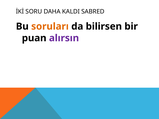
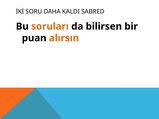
alırsın colour: purple -> orange (64, 38)
